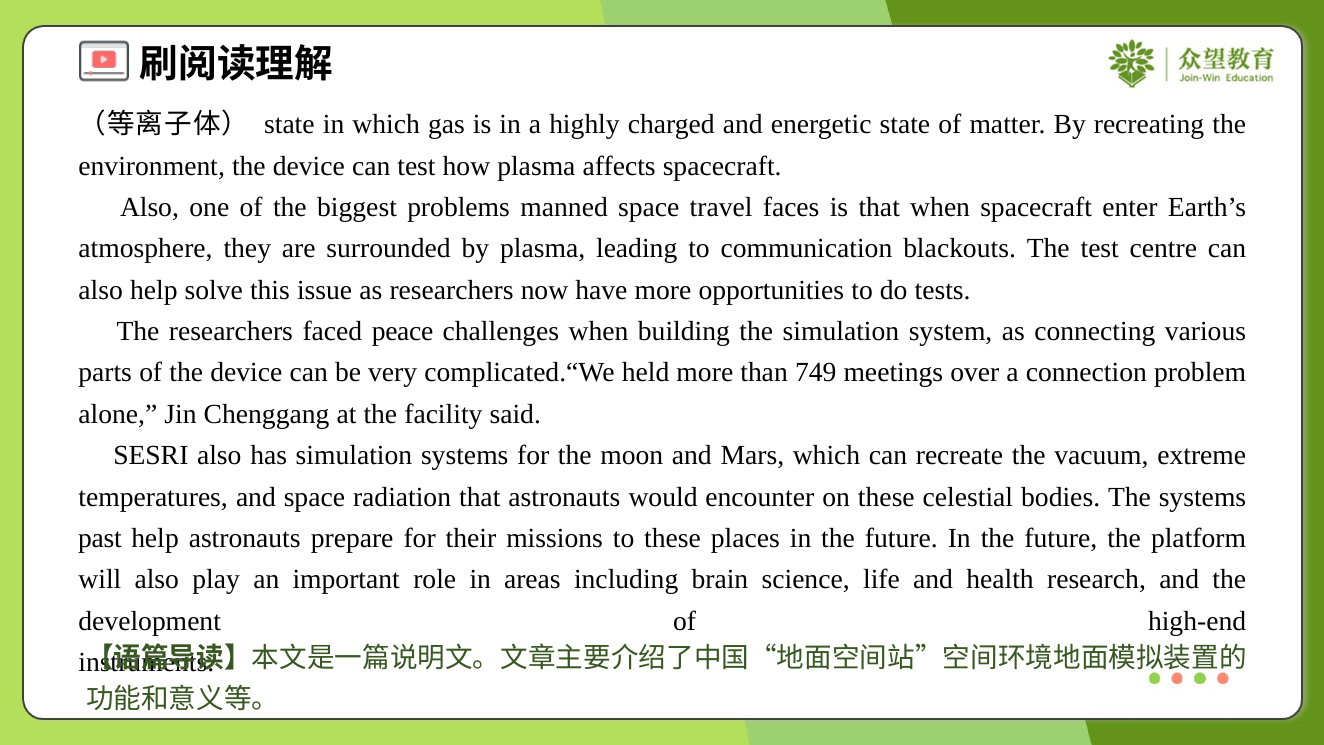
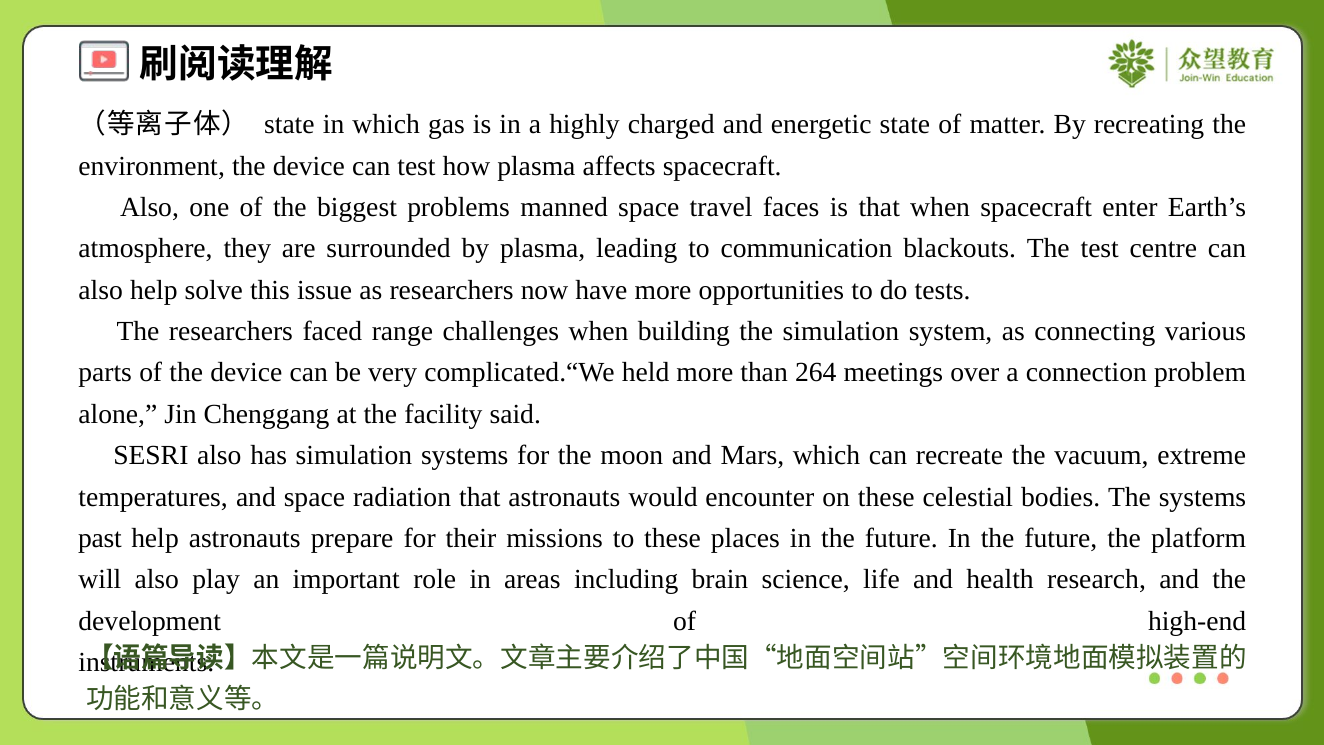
peace: peace -> range (402, 331)
749: 749 -> 264 (816, 373)
